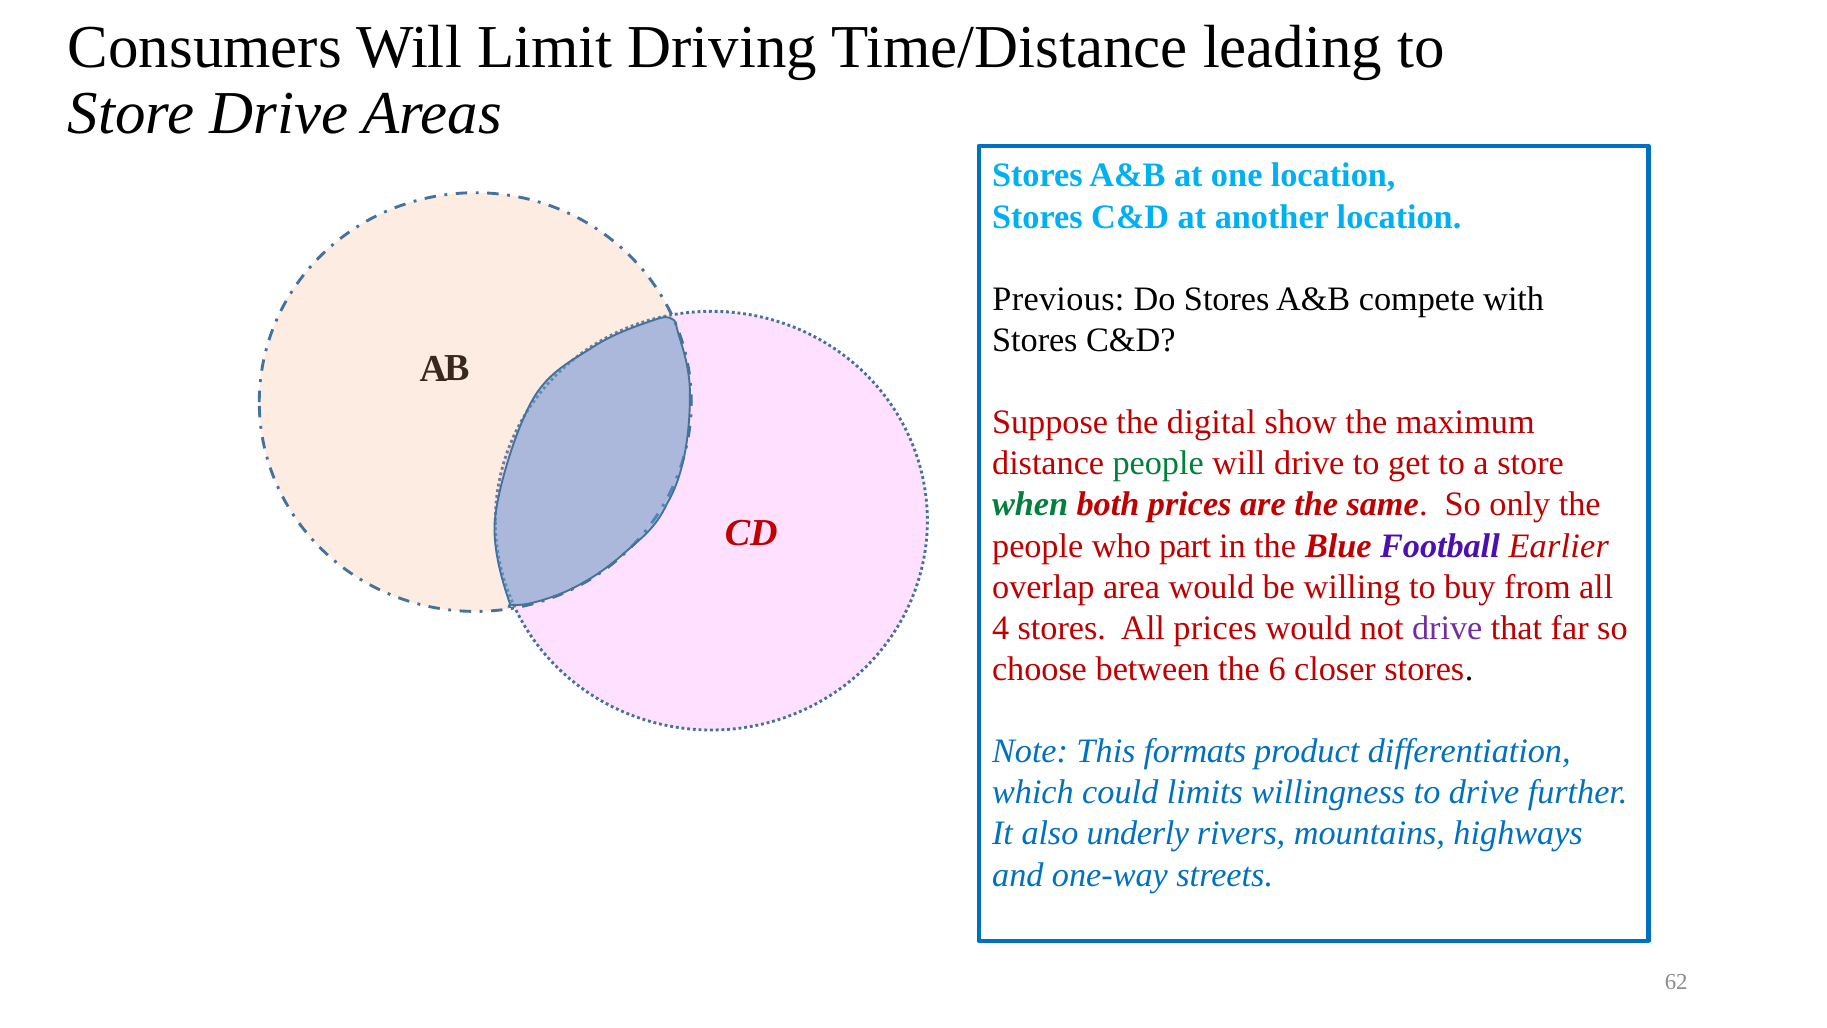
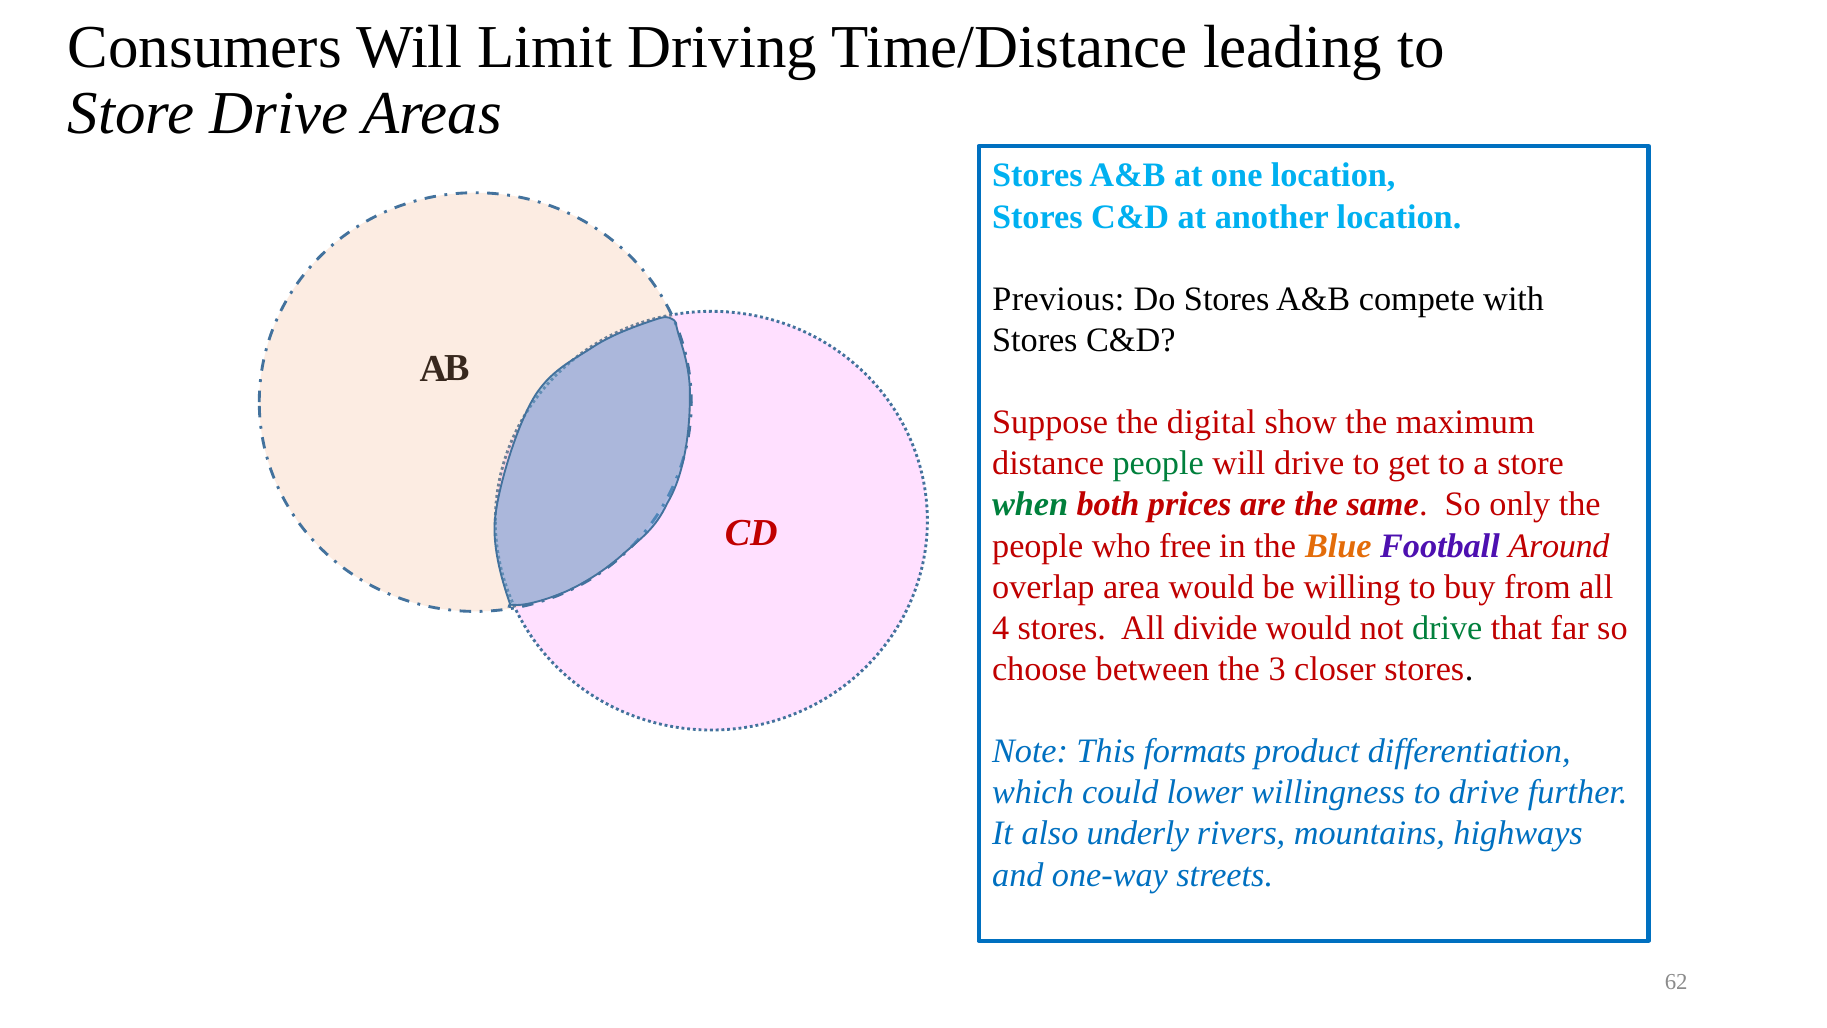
part: part -> free (1185, 546)
Blue colour: red -> orange (1338, 546)
Earlier: Earlier -> Around (1559, 546)
All prices: prices -> divide (1216, 628)
drive colour: purple -> green (1447, 628)
6: 6 -> 3 (1277, 669)
limits: limits -> lower (1205, 792)
